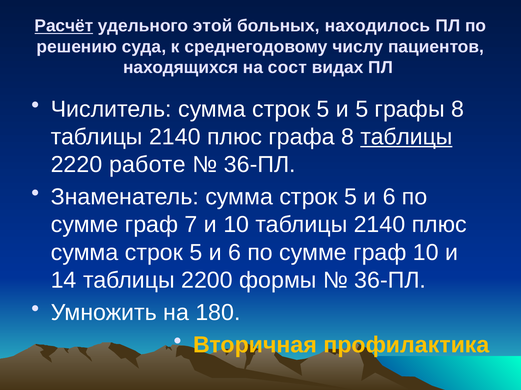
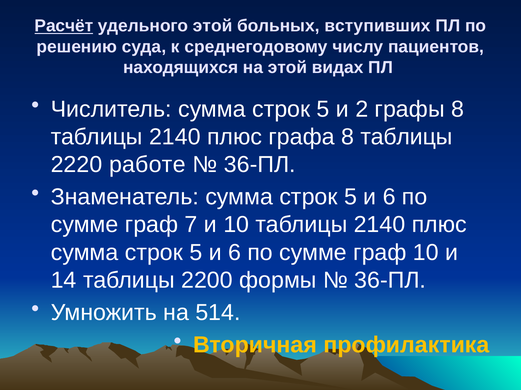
находилось: находилось -> вступивших (378, 26)
на сост: сост -> этой (288, 68)
и 5: 5 -> 2 (362, 109)
таблицы underline: present -> none (406, 137)
180: 180 -> 514 (218, 313)
